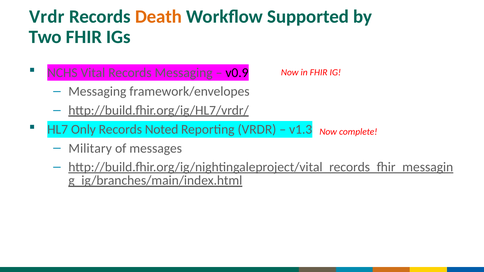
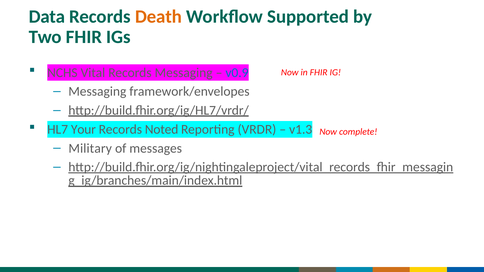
Vrdr: Vrdr -> Data (47, 17)
v0.9 colour: black -> blue (237, 73)
Only: Only -> Your (83, 130)
